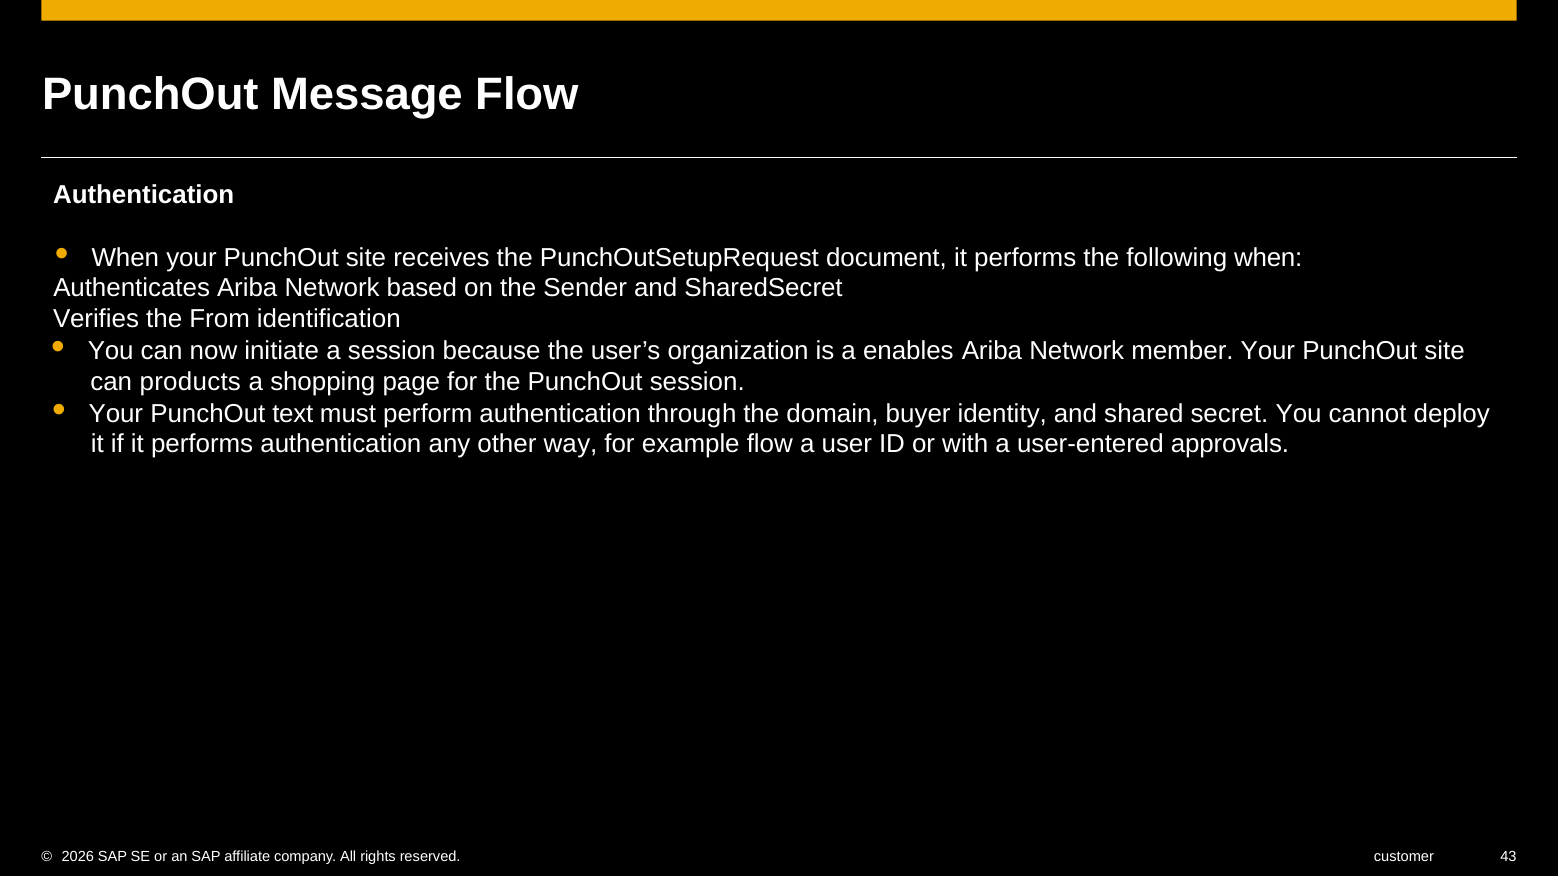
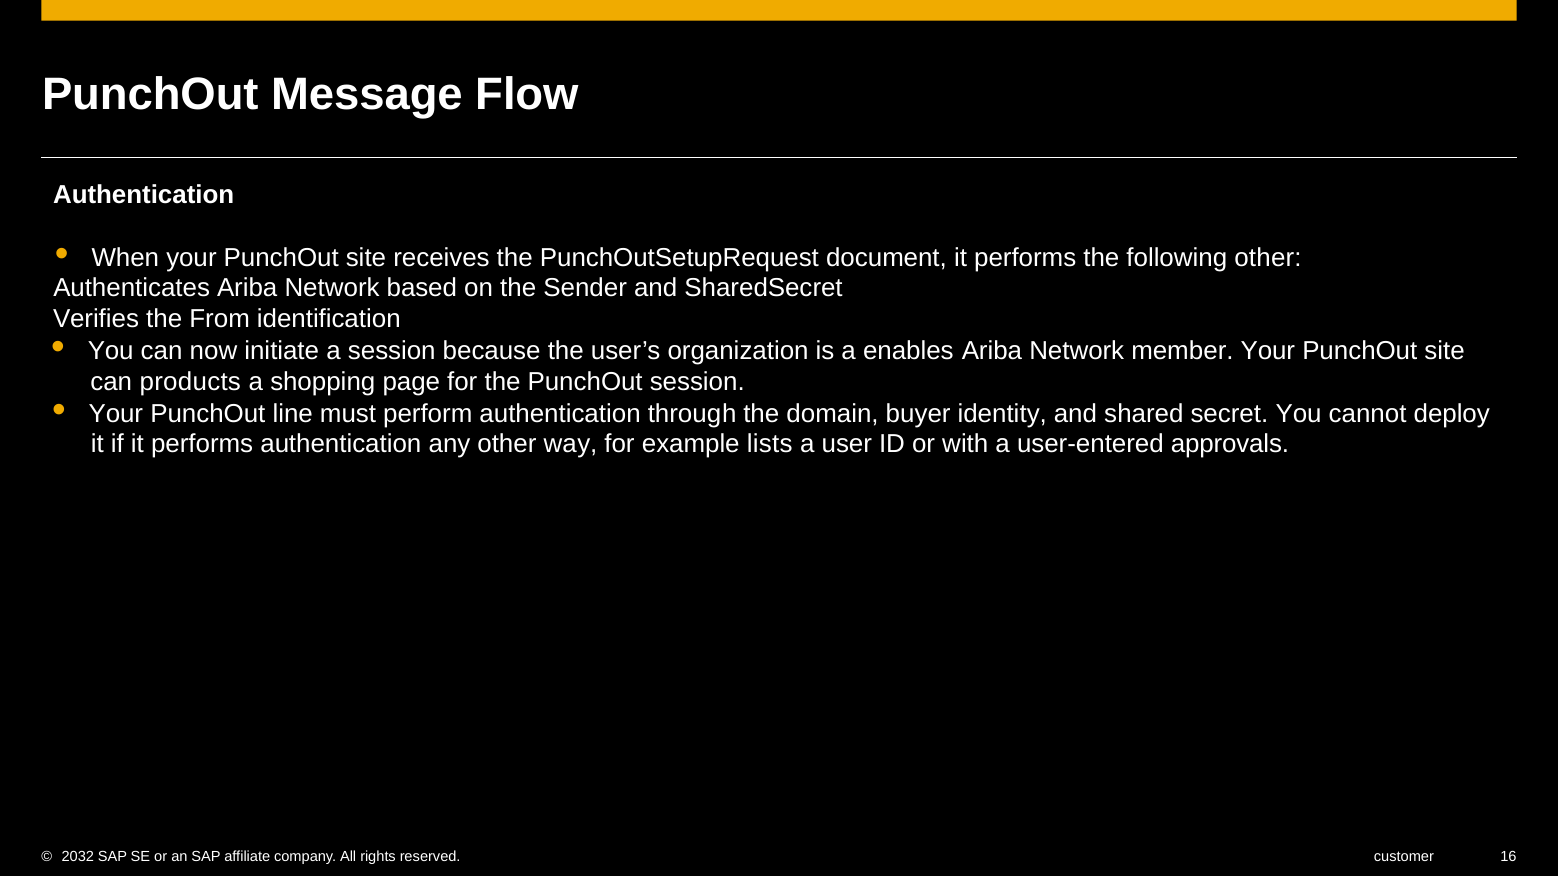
following when: when -> other (1268, 258)
text: text -> line (293, 414)
example flow: flow -> lists (770, 444)
2026: 2026 -> 2032 (78, 857)
43: 43 -> 16 (1508, 857)
